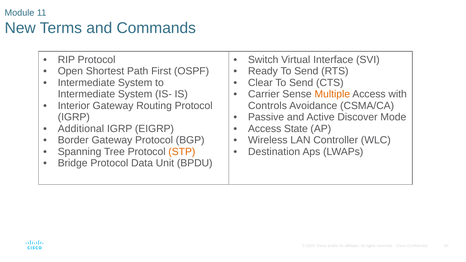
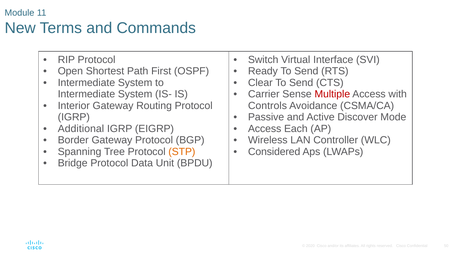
Multiple colour: orange -> red (332, 94)
State: State -> Each (296, 129)
Destination: Destination -> Considered (274, 152)
